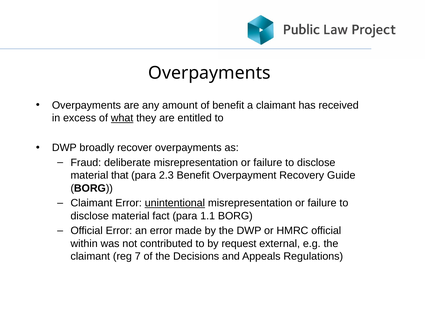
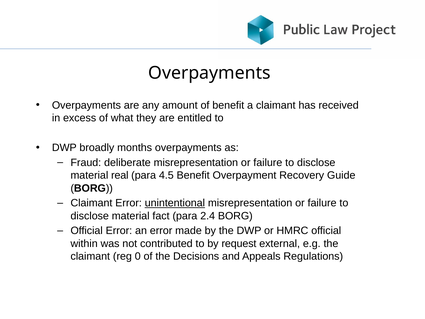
what underline: present -> none (122, 118)
recover: recover -> months (135, 148)
that: that -> real (120, 175)
2.3: 2.3 -> 4.5 (166, 175)
1.1: 1.1 -> 2.4 (208, 216)
7: 7 -> 0 (138, 256)
